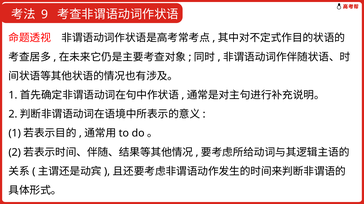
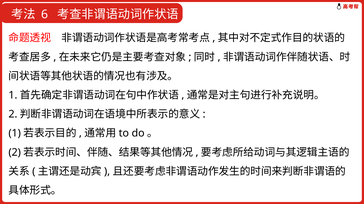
9: 9 -> 6 (45, 15)
